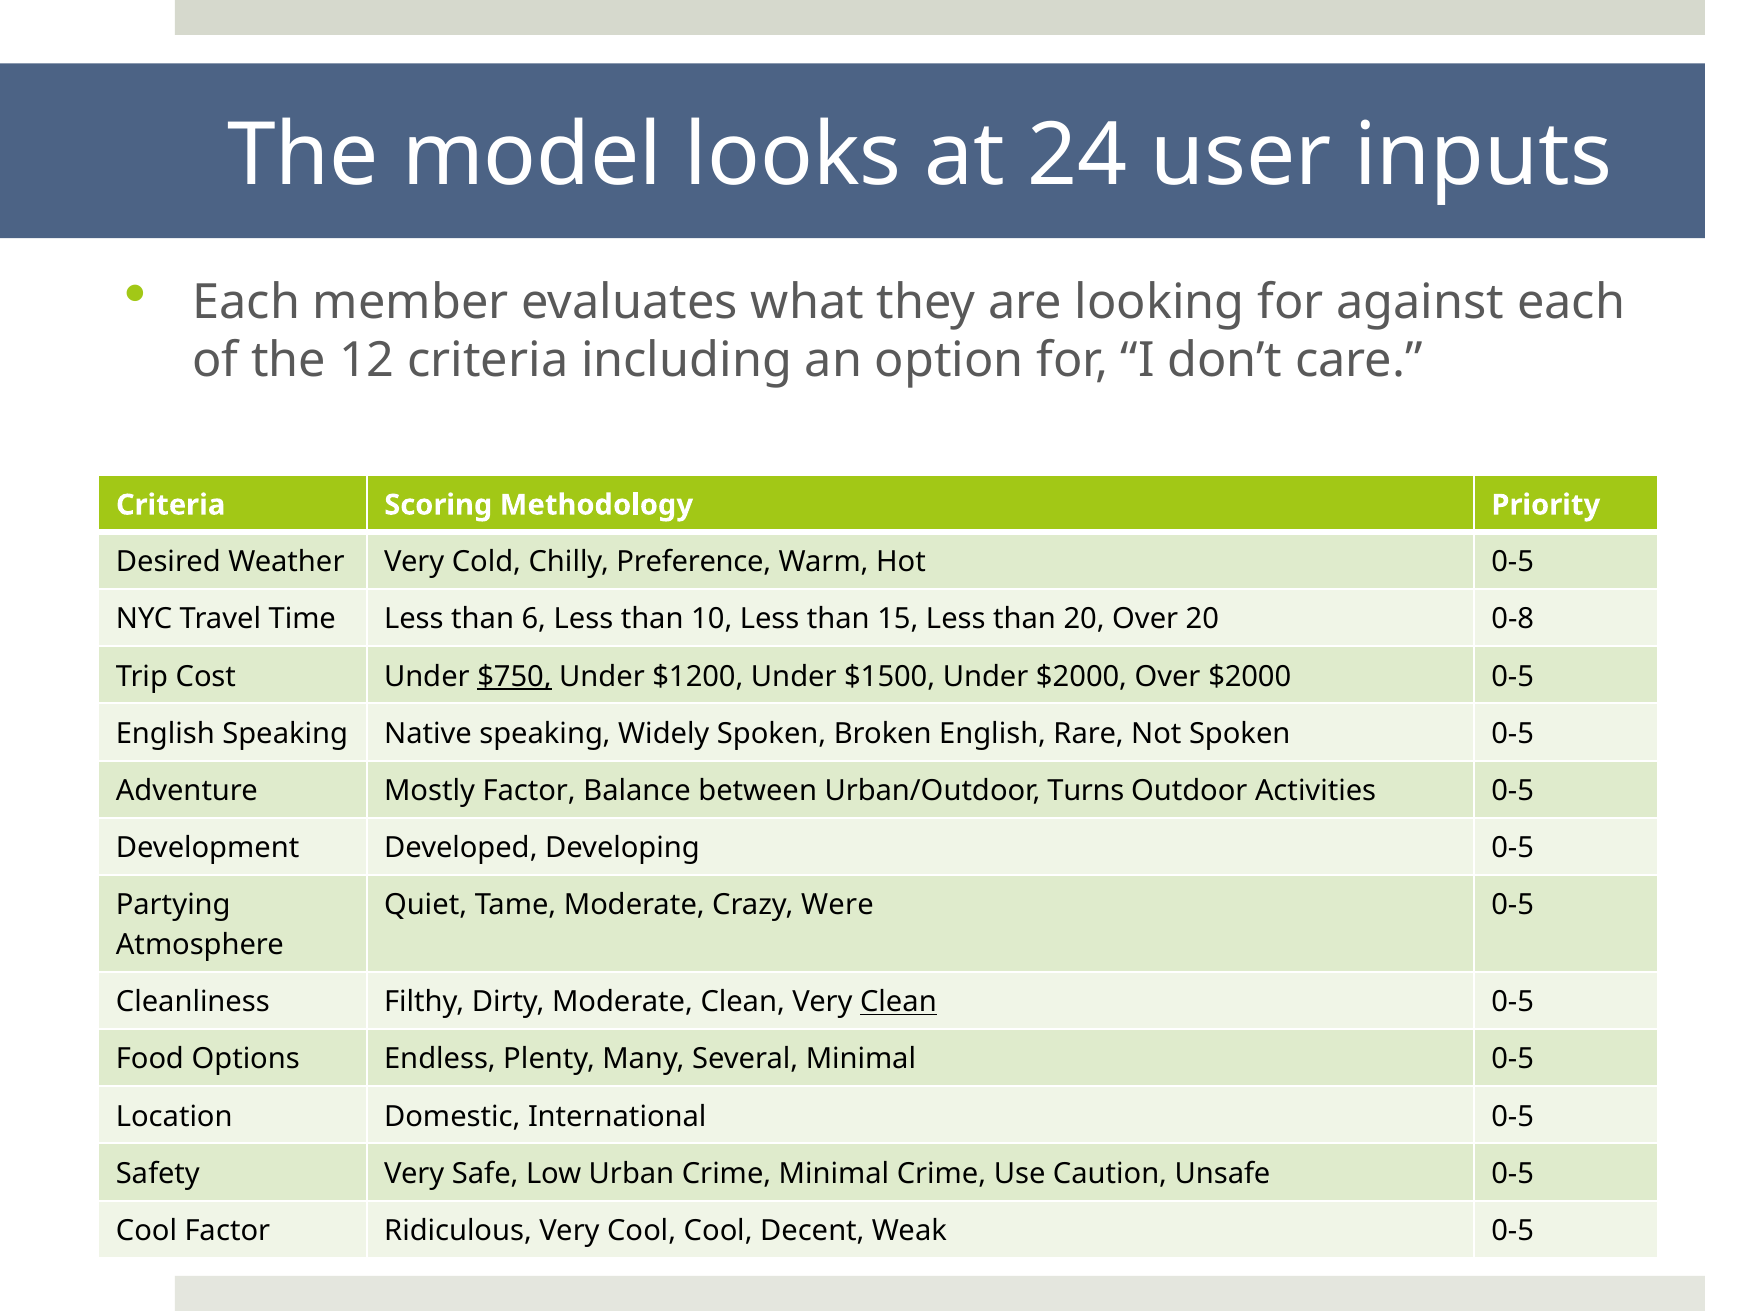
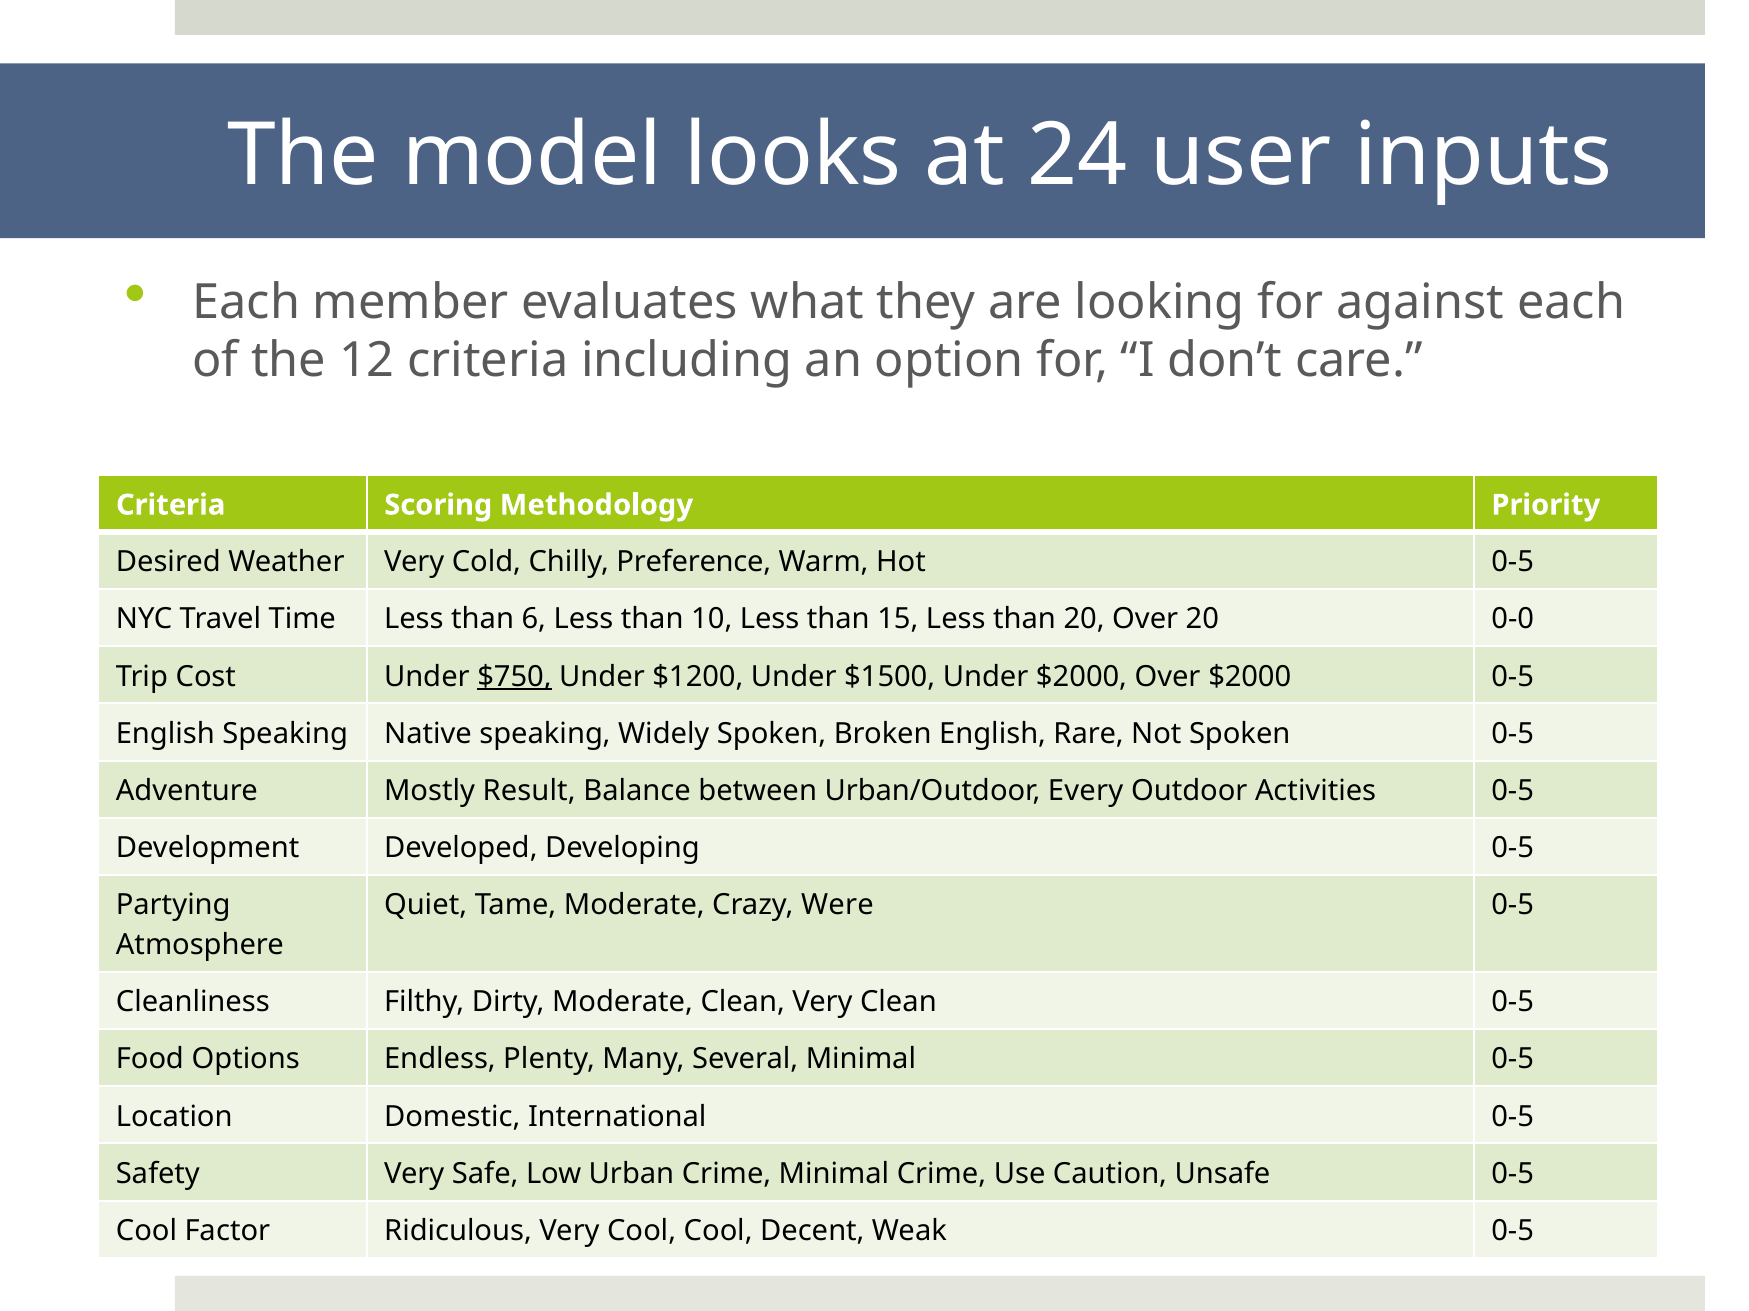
0-8: 0-8 -> 0-0 (1513, 620)
Mostly Factor: Factor -> Result (529, 791)
Turns: Turns -> Every (1086, 791)
Clean underline: present -> none (898, 1003)
